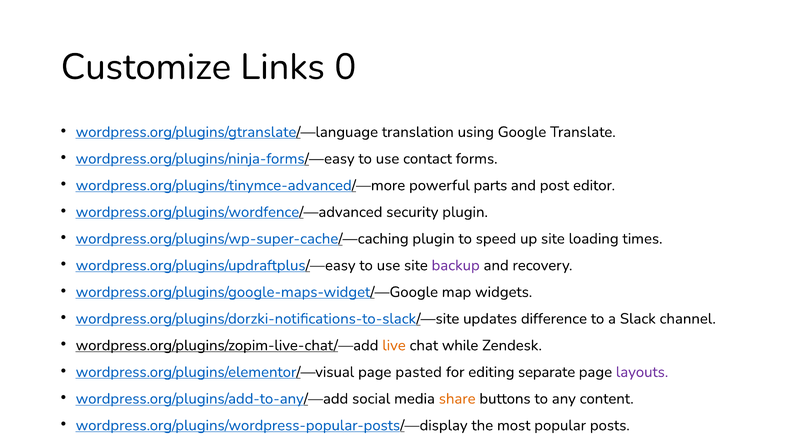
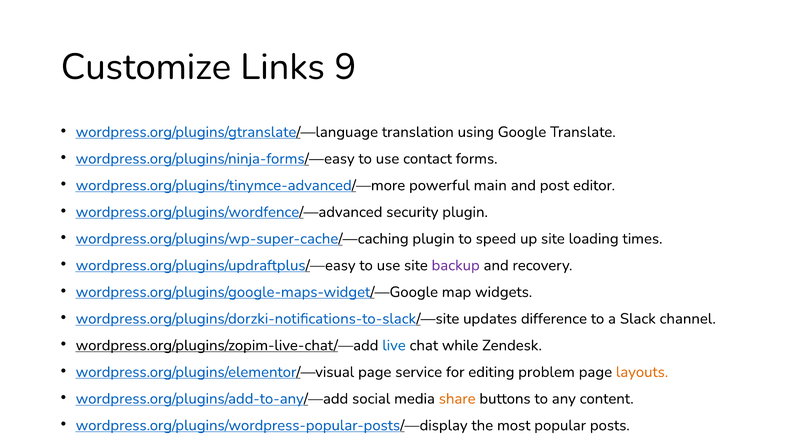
0: 0 -> 9 (345, 67)
parts: parts -> main (490, 185)
live colour: orange -> blue (394, 346)
pasted: pasted -> service (419, 372)
separate: separate -> problem (547, 372)
layouts colour: purple -> orange (642, 372)
